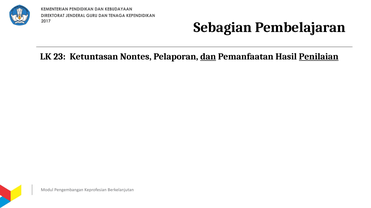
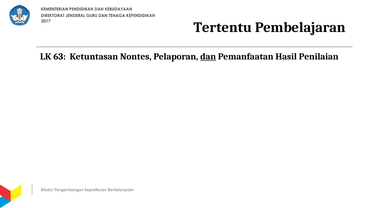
Sebagian: Sebagian -> Tertentu (223, 28)
23: 23 -> 63 (60, 57)
Penilaian underline: present -> none (319, 57)
